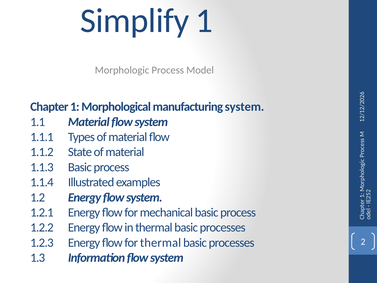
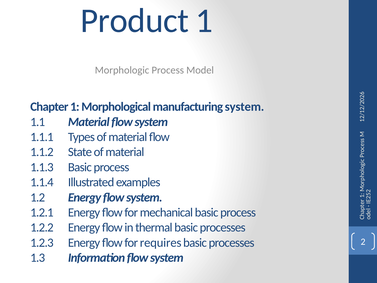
Simplify: Simplify -> Product (135, 21)
for thermal: thermal -> requires (161, 242)
